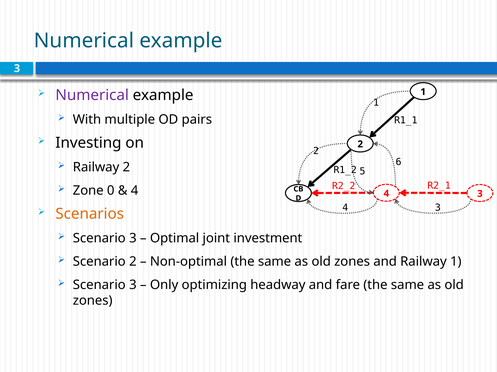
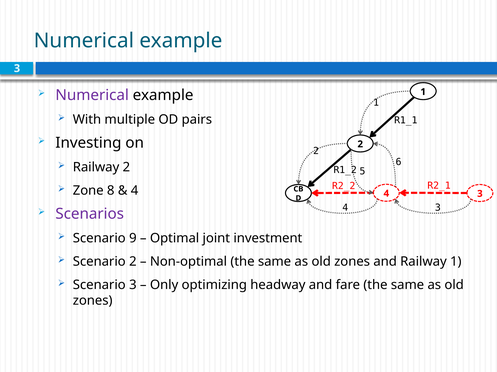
0: 0 -> 8 (111, 191)
Scenarios colour: orange -> purple (90, 214)
3: 3 -> 9 (133, 239)
